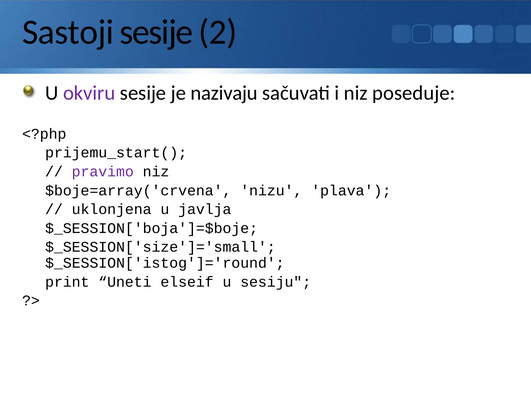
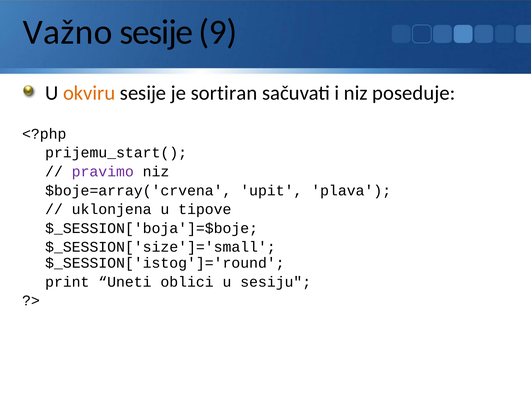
Sastoji: Sastoji -> Važno (68, 32)
2: 2 -> 9 (218, 32)
okviru colour: purple -> orange (89, 93)
nazivaju: nazivaju -> sortiran (224, 93)
nizu: nizu -> upit (271, 191)
javlja: javlja -> tipove (205, 209)
elseif: elseif -> oblici (187, 282)
